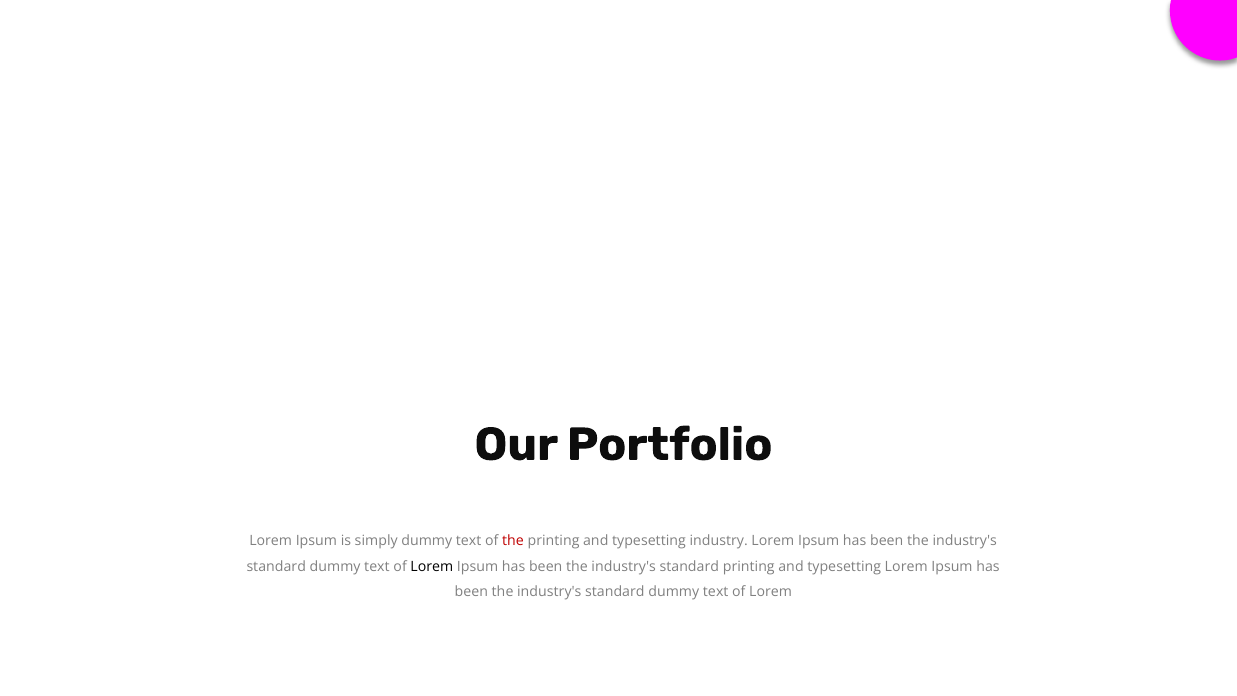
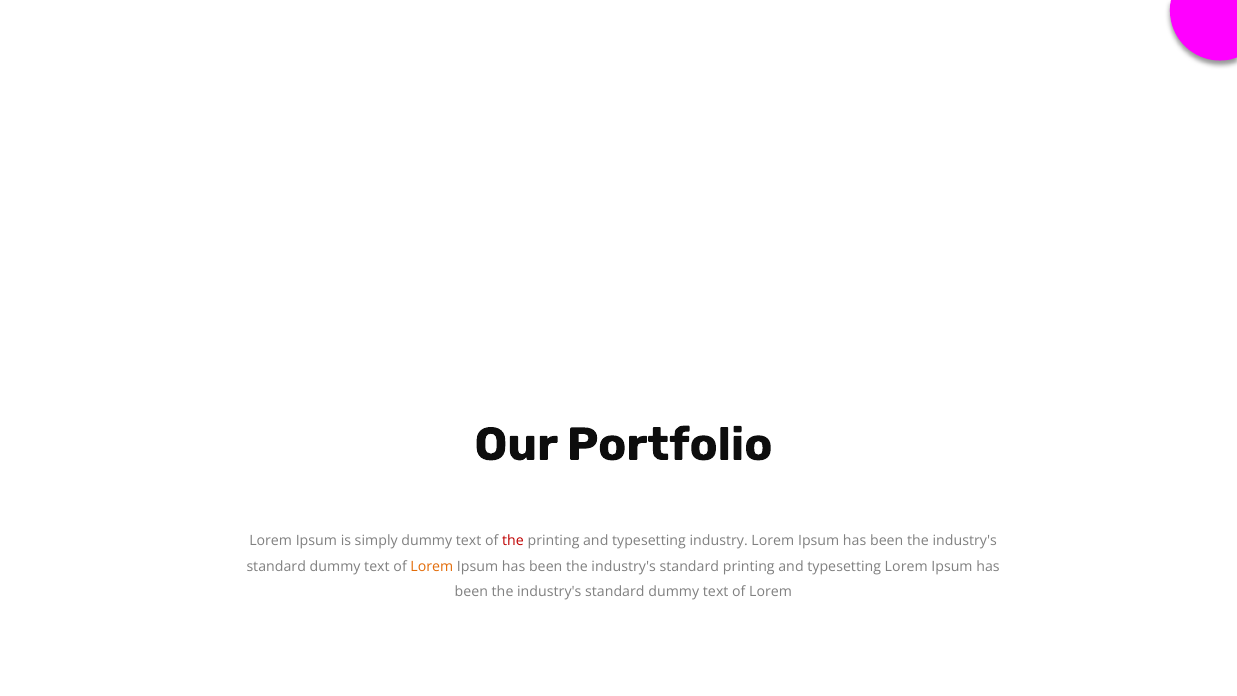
Lorem colour: black -> orange (432, 566)
